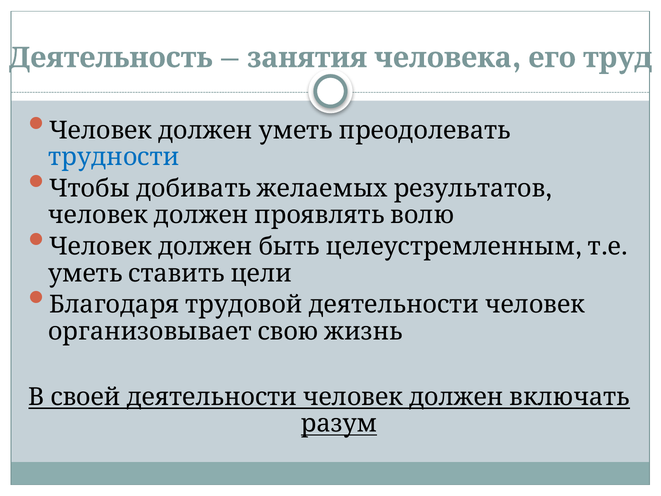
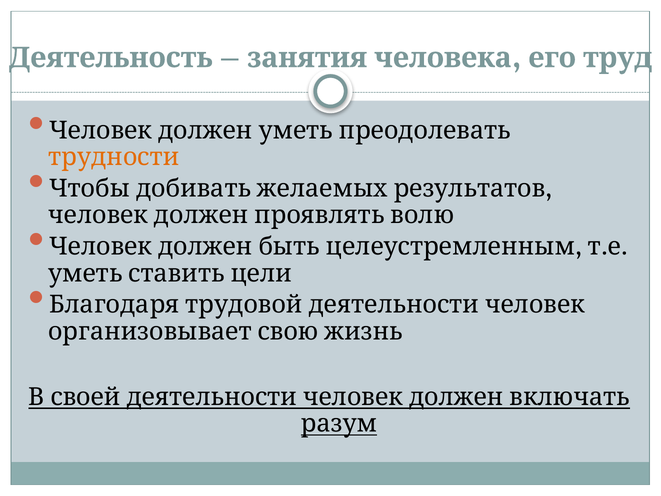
трудности colour: blue -> orange (114, 157)
